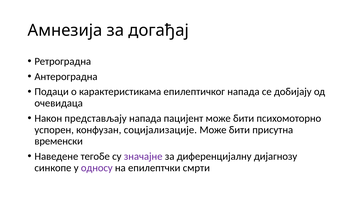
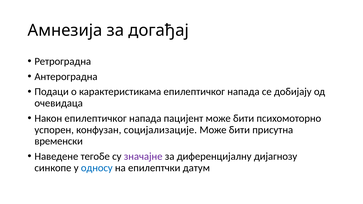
Након представљају: представљају -> епилептичког (96, 118)
односу colour: purple -> blue (97, 168)
смрти: смрти -> датум (196, 168)
